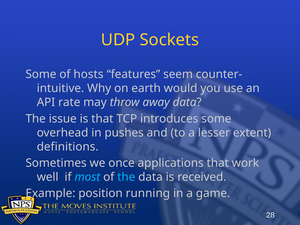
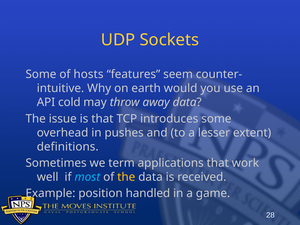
rate: rate -> cold (69, 102)
once: once -> term (122, 163)
the colour: light blue -> yellow (126, 177)
running: running -> handled (148, 193)
